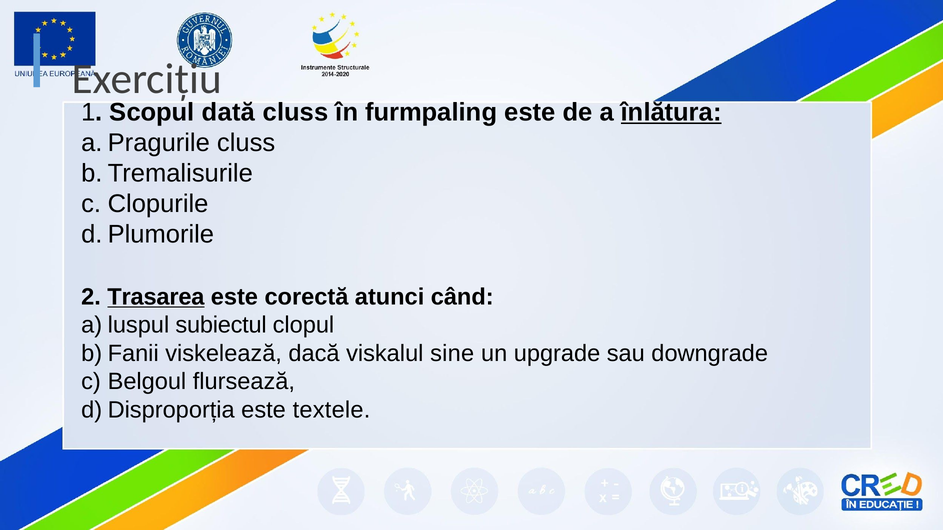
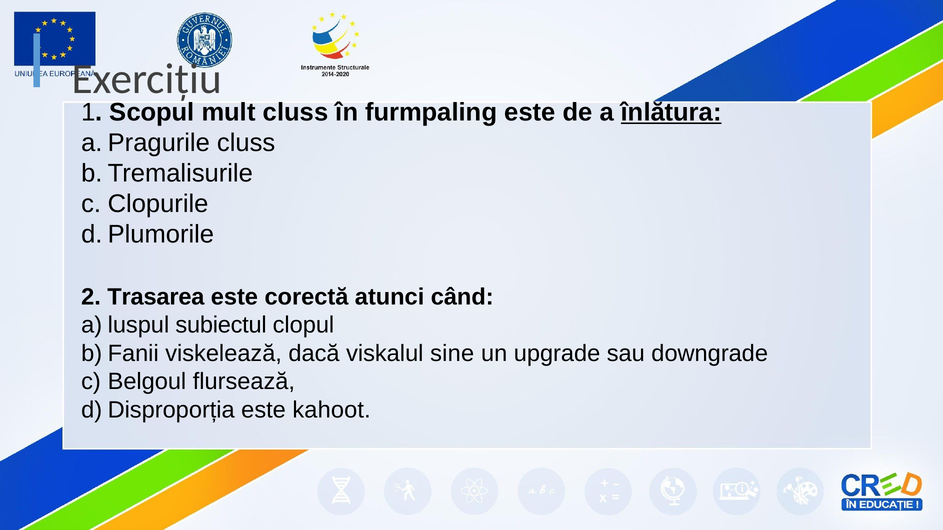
dată: dată -> mult (229, 112)
Trasarea underline: present -> none (156, 297)
textele: textele -> kahoot (332, 410)
